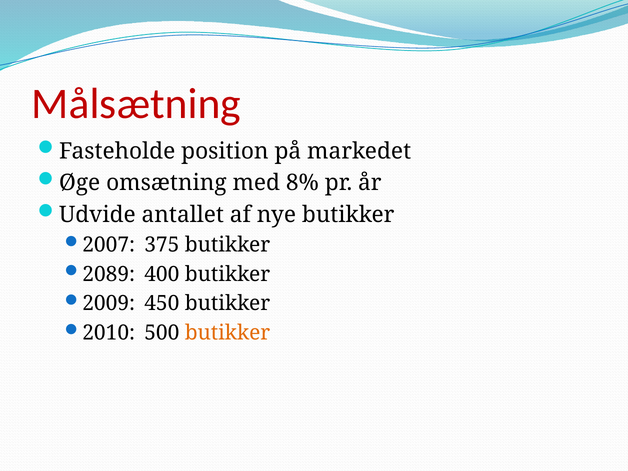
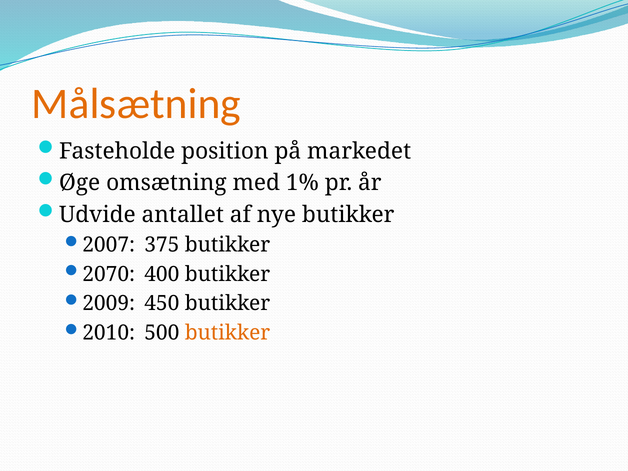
Målsætning colour: red -> orange (136, 104)
8%: 8% -> 1% (302, 183)
2089: 2089 -> 2070 (109, 274)
